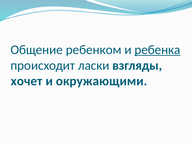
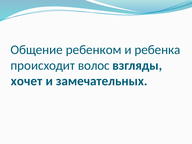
ребенка underline: present -> none (157, 50)
ласки: ласки -> волос (94, 65)
окружающими: окружающими -> замечательных (102, 81)
